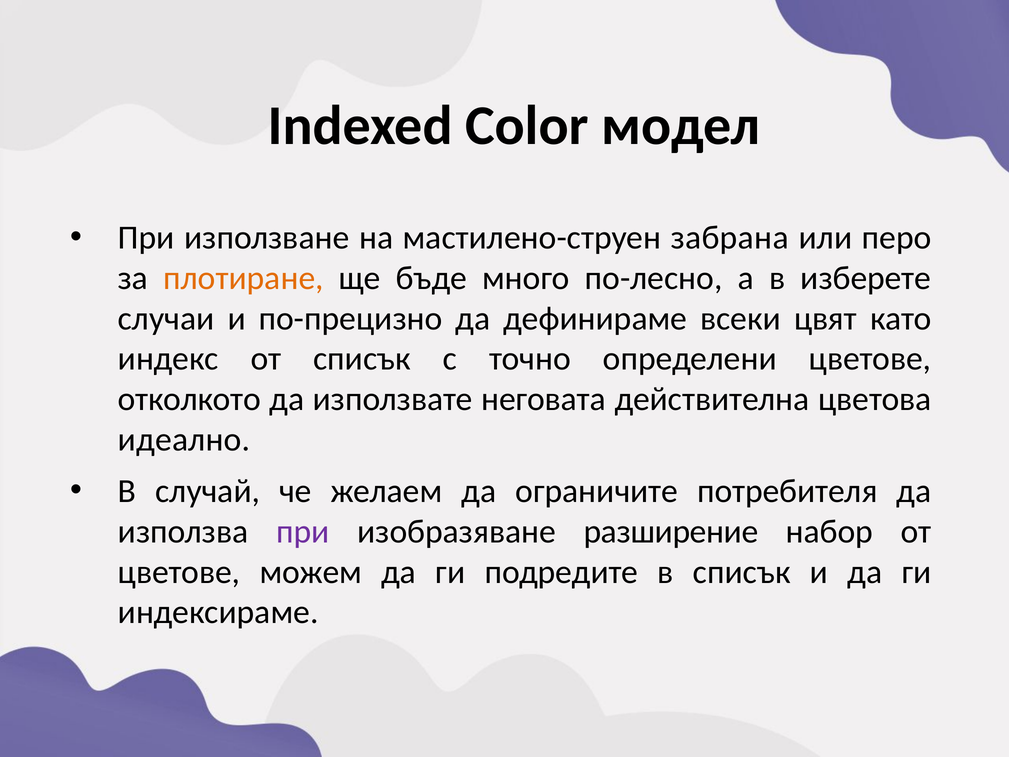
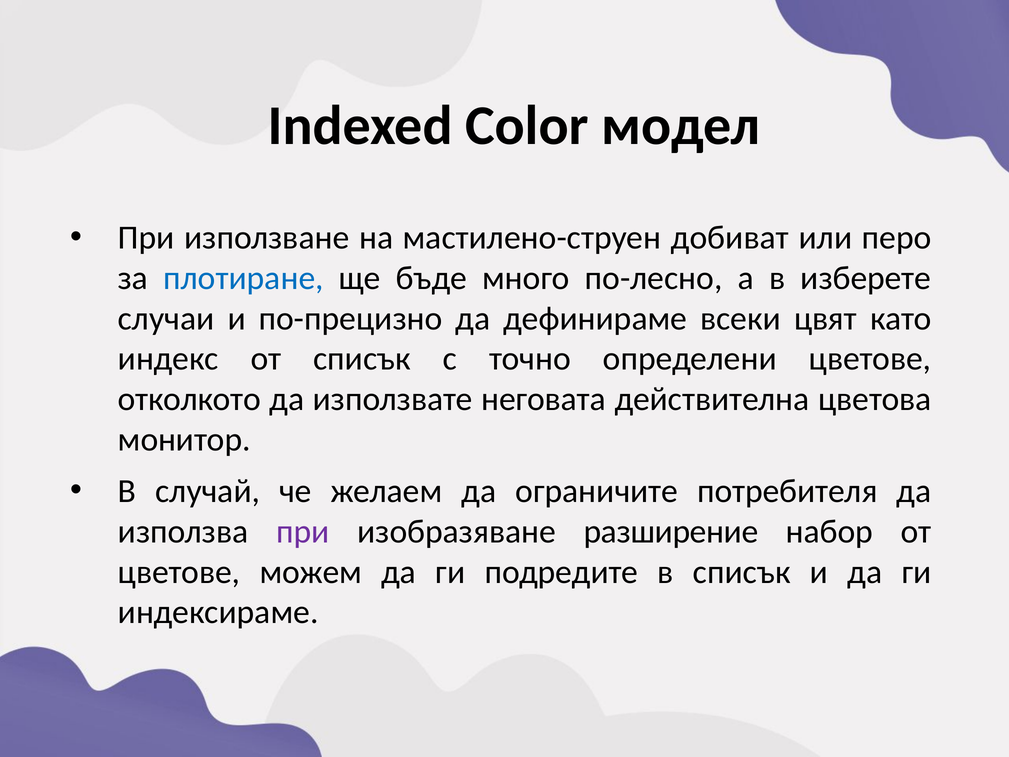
забрана: забрана -> добиват (730, 238)
плотиране colour: orange -> blue (243, 278)
идеално: идеално -> монитор (184, 439)
